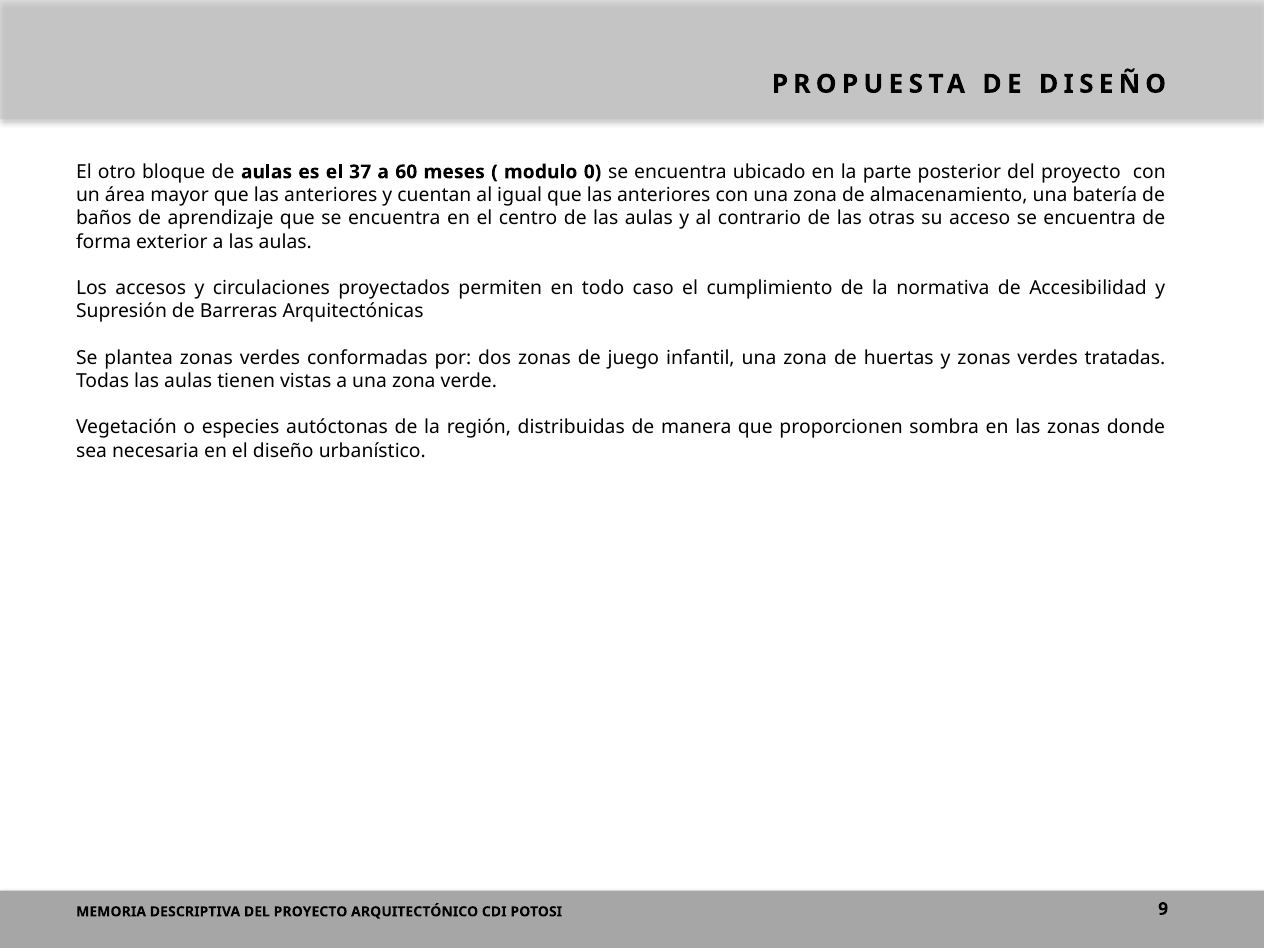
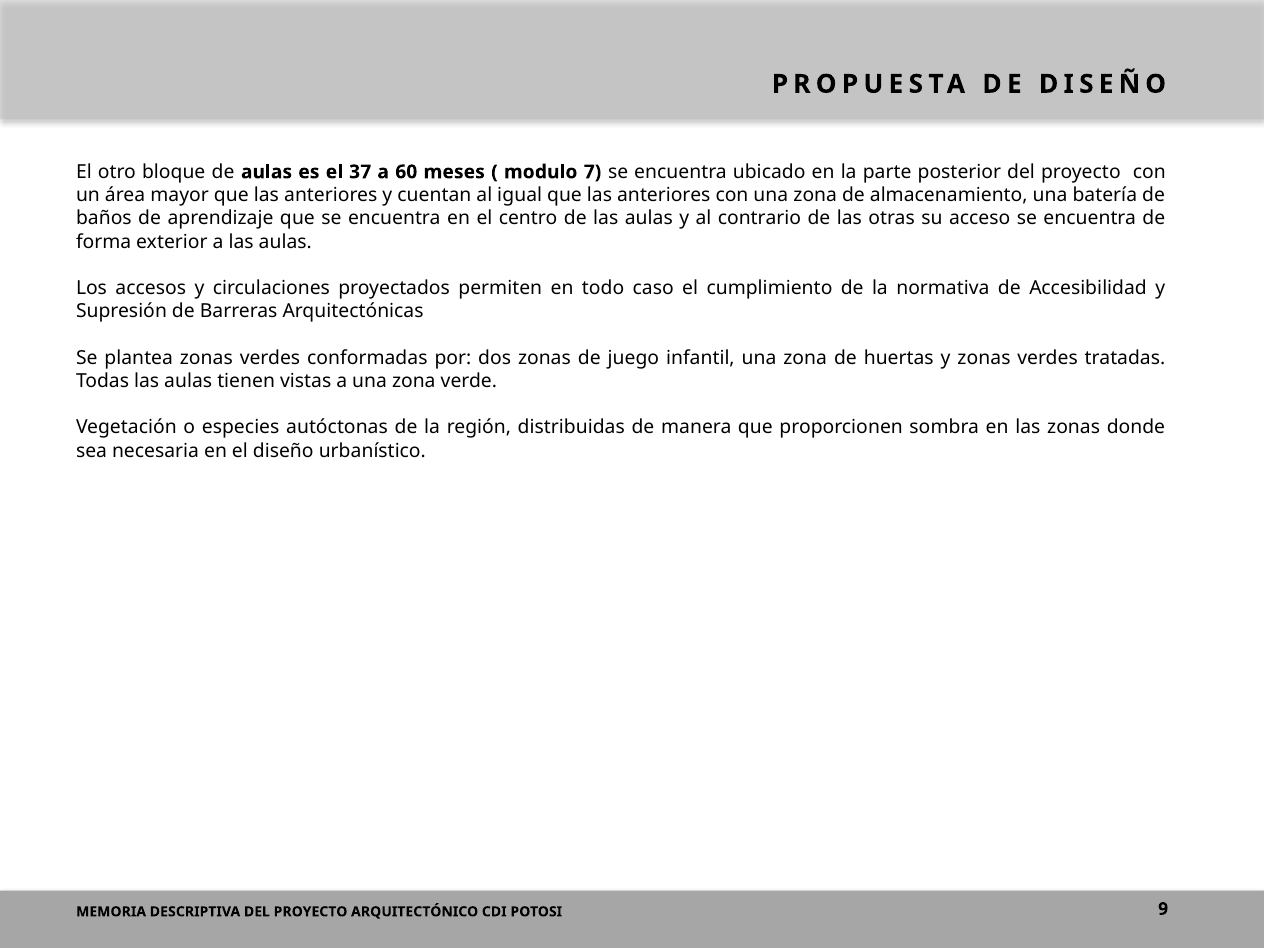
0: 0 -> 7 (593, 172)
